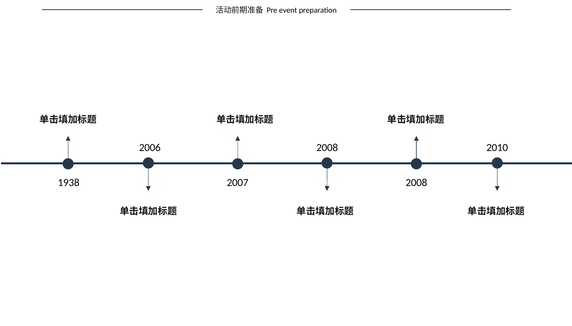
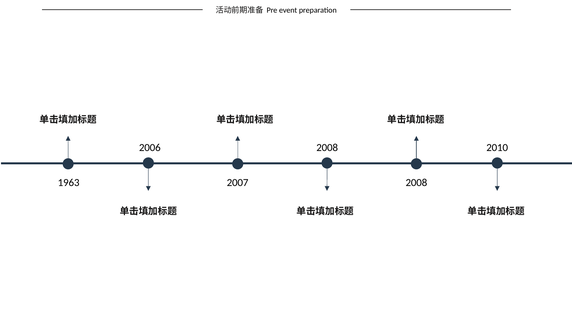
1938: 1938 -> 1963 (69, 183)
